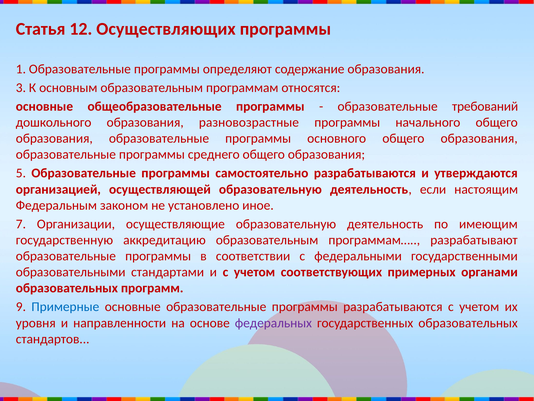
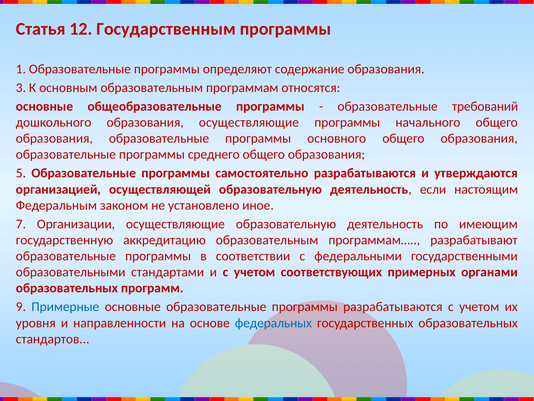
Осуществляющих: Осуществляющих -> Государственным (166, 29)
образования разновозрастные: разновозрастные -> осуществляющие (249, 122)
федеральных colour: purple -> blue (273, 323)
